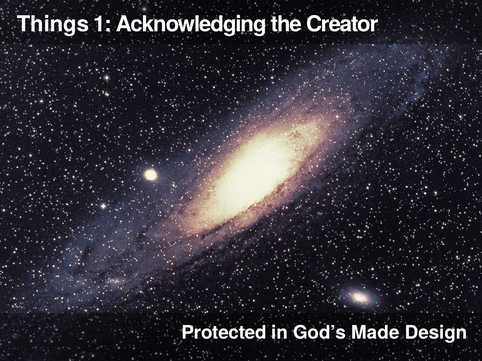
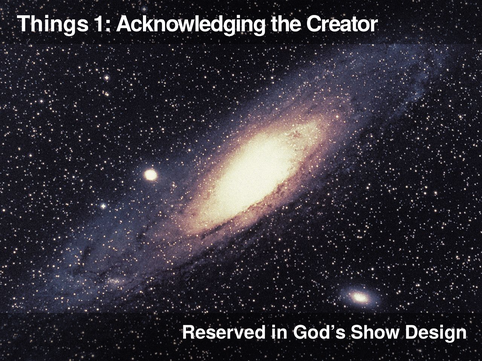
Protected: Protected -> Reserved (224, 333)
Made: Made -> Show (375, 333)
